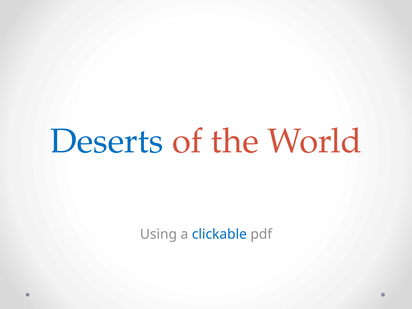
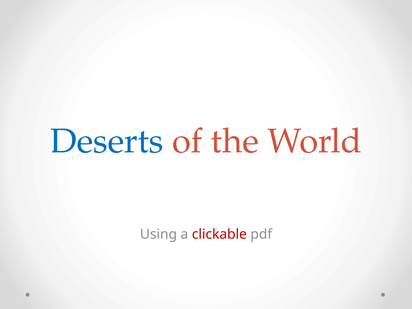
clickable colour: blue -> red (219, 234)
